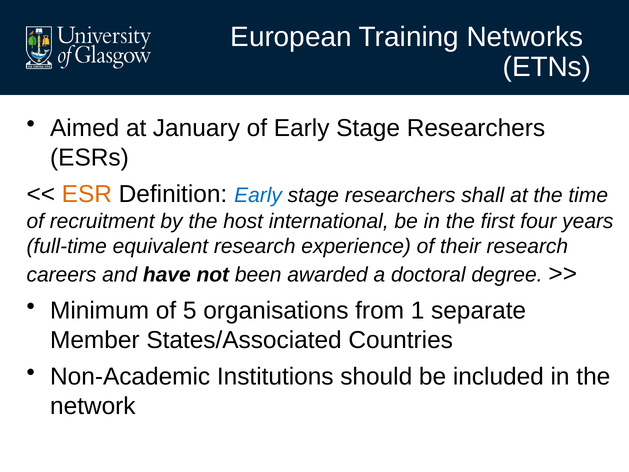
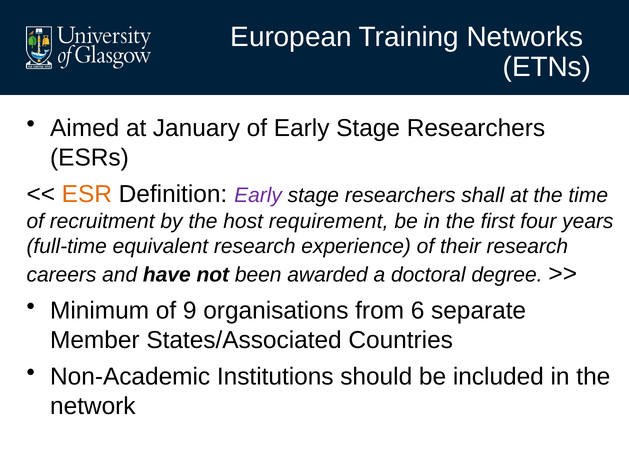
Early colour: blue -> purple (258, 195)
international: international -> requirement (329, 221)
5: 5 -> 9 (190, 310)
1: 1 -> 6 (418, 310)
